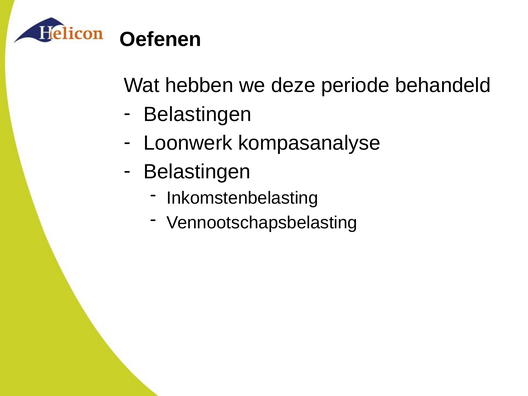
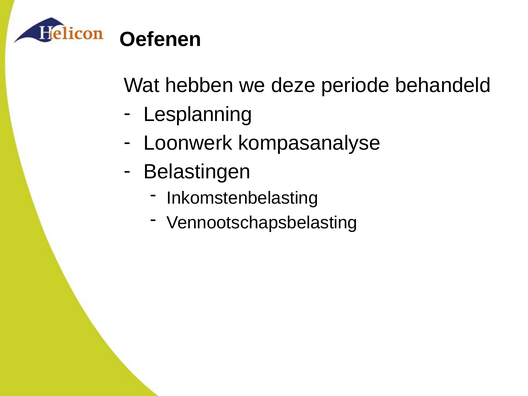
Belastingen: Belastingen -> Lesplanning (198, 114)
